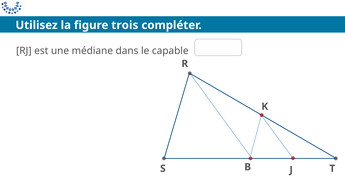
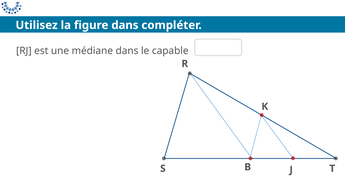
figure trois: trois -> dans (125, 25)
